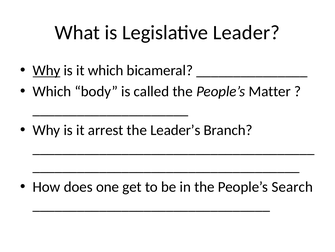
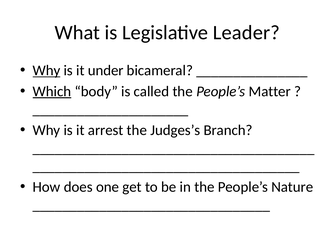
it which: which -> under (106, 70)
Which underline: none -> present (52, 91)
Leader’s: Leader’s -> Judges’s (175, 130)
Search: Search -> Nature (292, 186)
